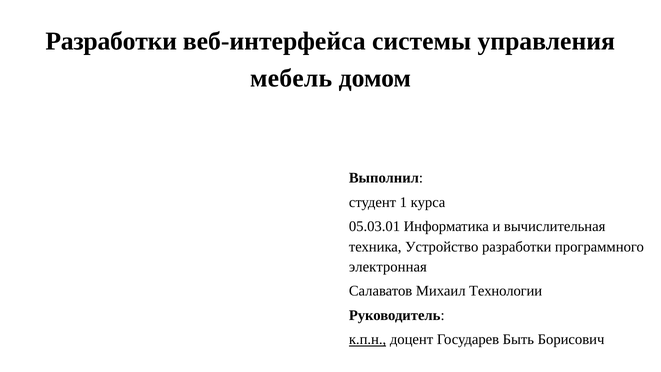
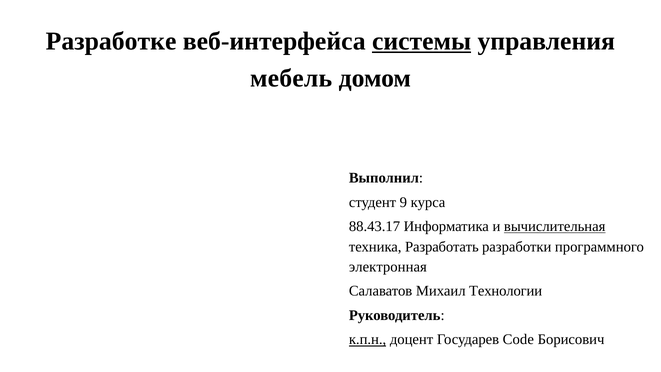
Разработки: Разработки -> Разработке (111, 41)
системы underline: none -> present (422, 41)
1: 1 -> 9 (403, 202)
05.03.01: 05.03.01 -> 88.43.17 (375, 226)
вычислительная underline: none -> present (555, 226)
Устройство: Устройство -> Разработать (442, 247)
Быть: Быть -> Code (518, 339)
